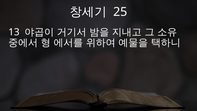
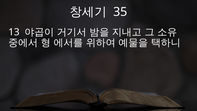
25: 25 -> 35 (120, 12)
